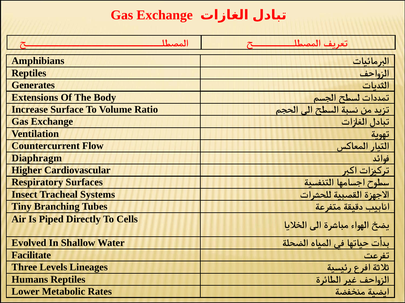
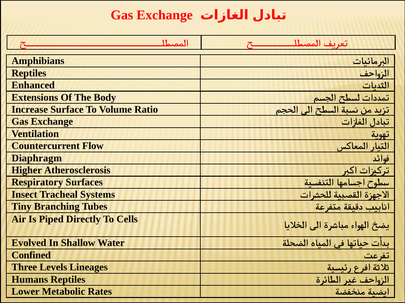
Generates: Generates -> Enhanced (33, 85)
Cardiovascular: Cardiovascular -> Atherosclerosis (77, 171)
Facilitate: Facilitate -> Confined (31, 256)
